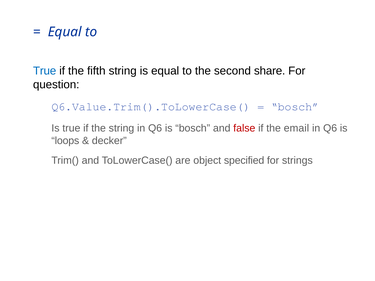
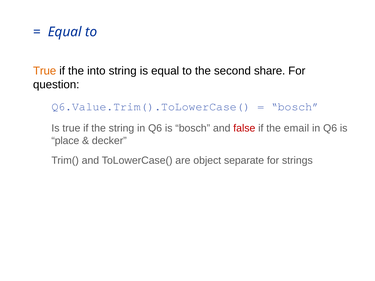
True colour: blue -> orange (45, 71)
fifth: fifth -> into (96, 71)
loops: loops -> place (65, 141)
specified: specified -> separate (244, 161)
